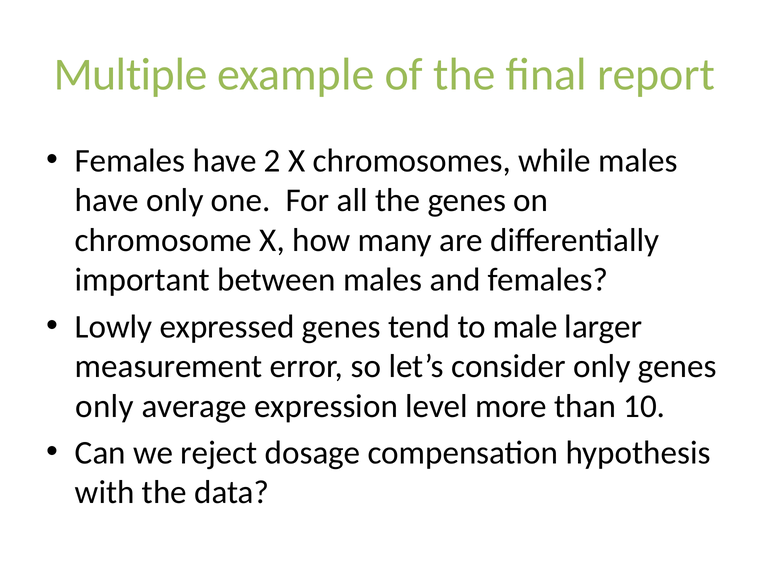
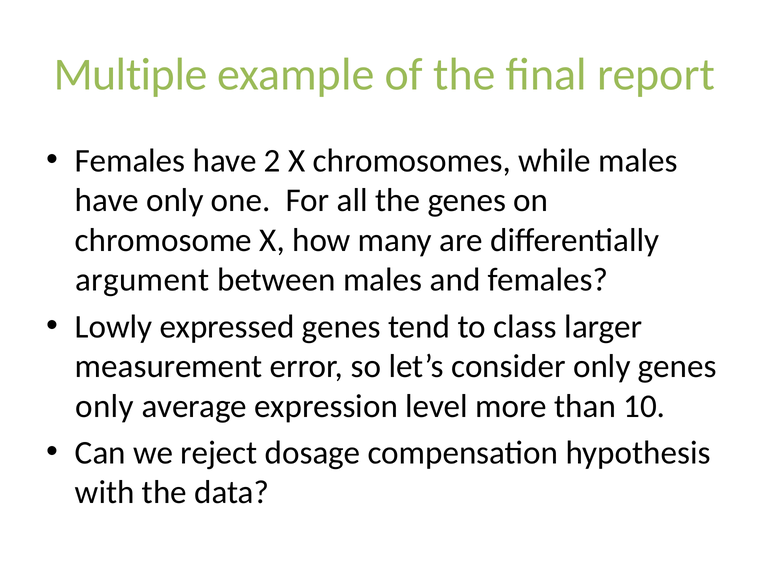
important: important -> argument (142, 280)
male: male -> class (525, 326)
